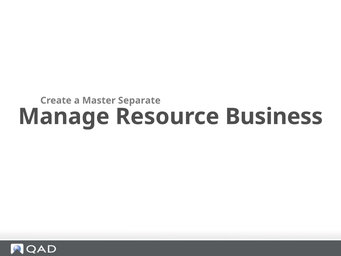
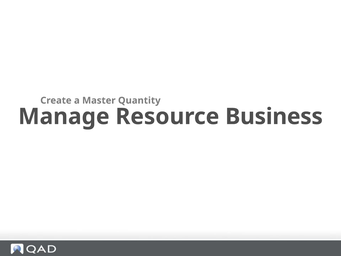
Separate: Separate -> Quantity (139, 100)
